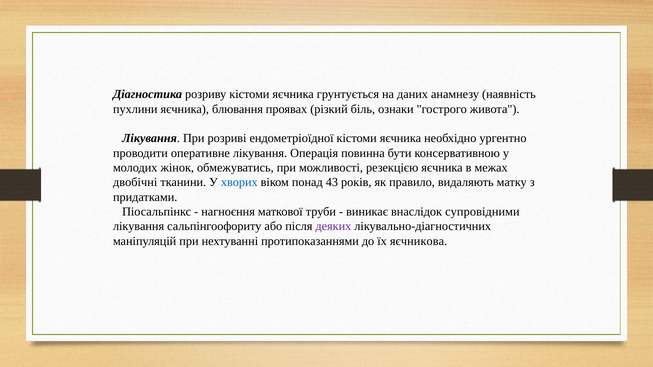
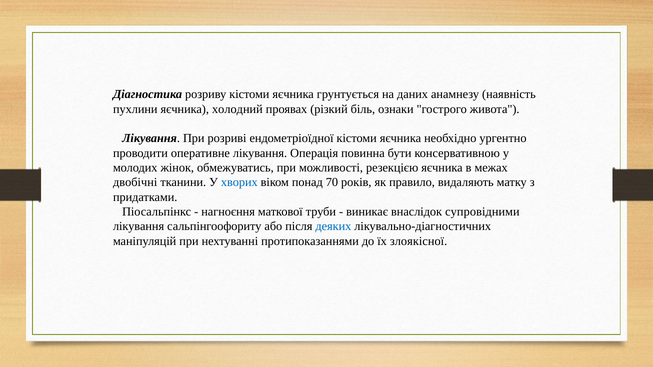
блювання: блювання -> холодний (237, 109)
43: 43 -> 70 (332, 183)
деяких colour: purple -> blue (333, 227)
яєчникова: яєчникова -> злоякісної (419, 241)
